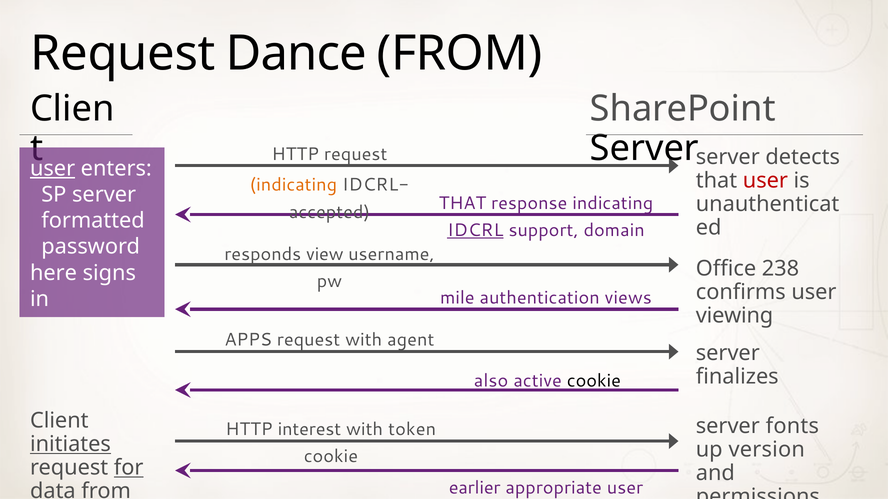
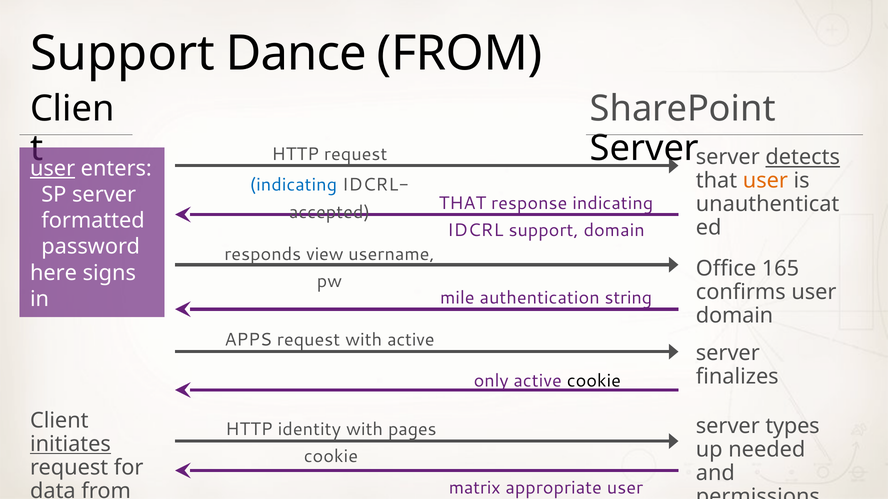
Request: Request -> Support (123, 54)
detects underline: none -> present (803, 157)
user colour: red -> orange (765, 181)
indicating colour: orange -> blue (293, 185)
IDCRL underline: present -> none (475, 230)
238: 238 -> 165 (780, 269)
views: views -> string (628, 298)
viewing: viewing -> domain (735, 316)
with agent: agent -> active (411, 340)
also: also -> only (491, 381)
fonts: fonts -> types (793, 426)
interest: interest -> identity (309, 430)
token: token -> pages (412, 430)
version: version -> needed (767, 450)
for underline: present -> none (129, 468)
earlier: earlier -> matrix (475, 488)
